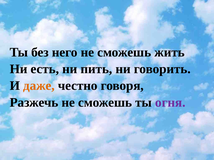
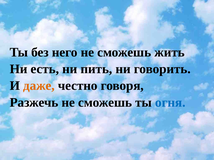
огня colour: purple -> blue (170, 103)
